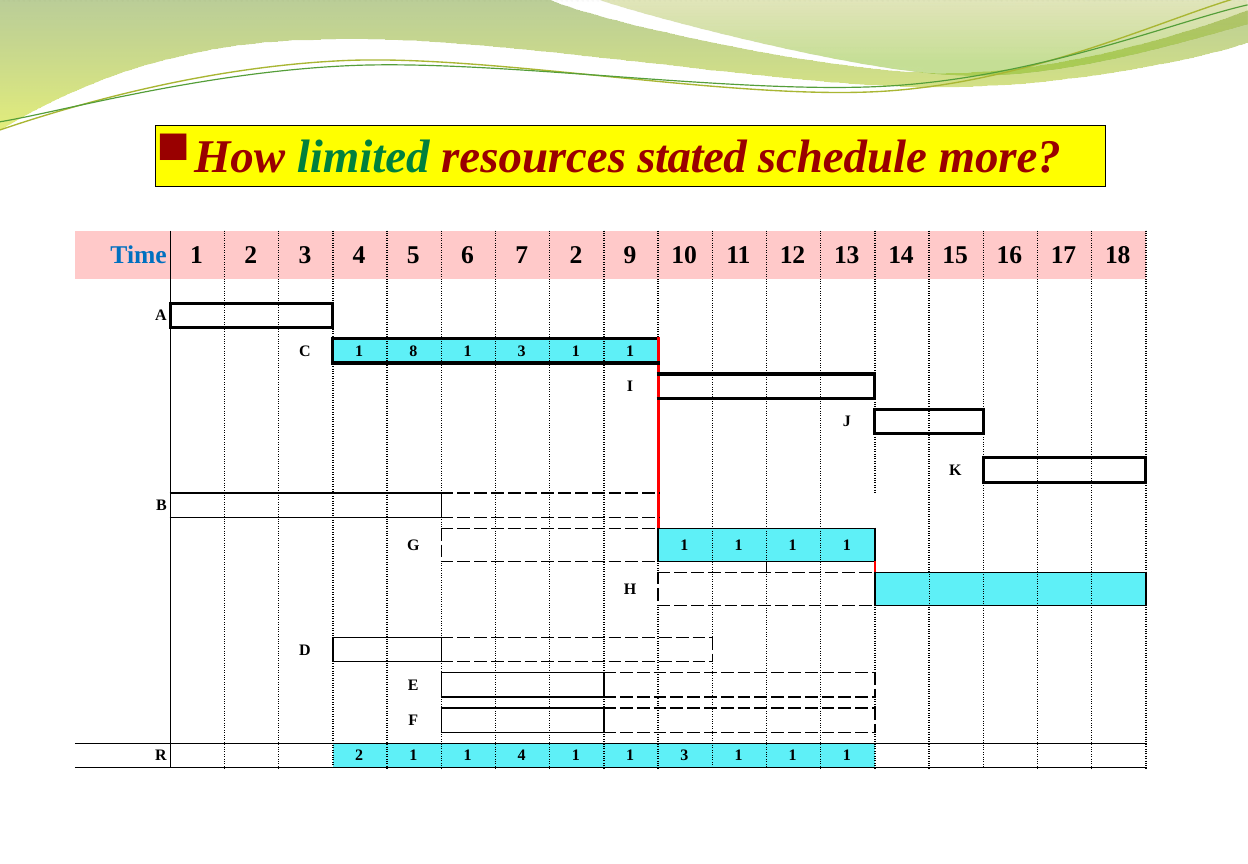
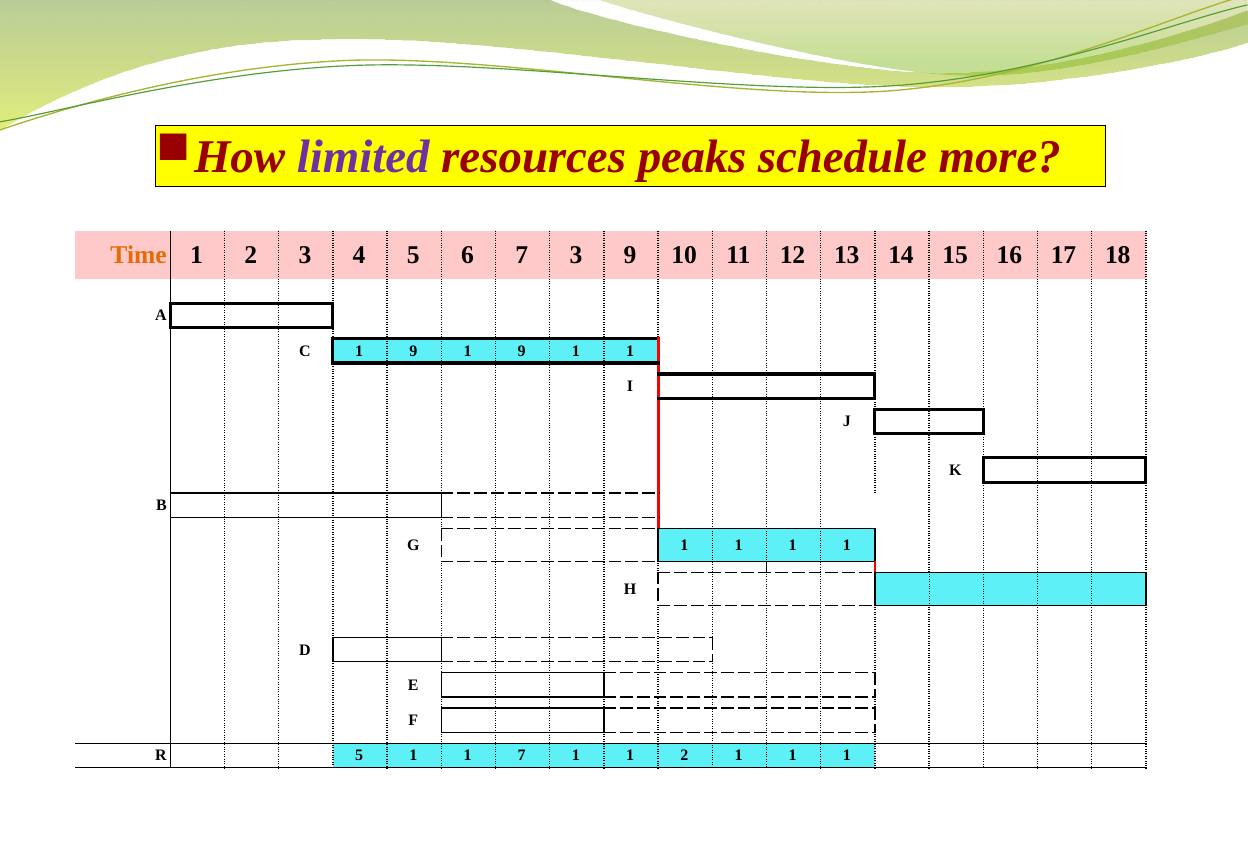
limited colour: green -> purple (363, 157)
stated: stated -> peaks (692, 157)
Time colour: blue -> orange (139, 255)
7 2: 2 -> 3 (576, 255)
C 1 8: 8 -> 9 (413, 351)
3: 3 -> 9 (522, 351)
R 2: 2 -> 5 (359, 756)
1 4: 4 -> 7 (522, 756)
1 1 3: 3 -> 2 (684, 756)
